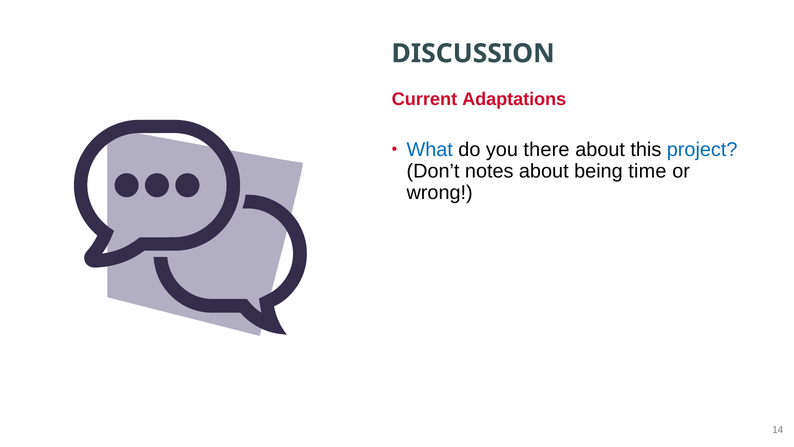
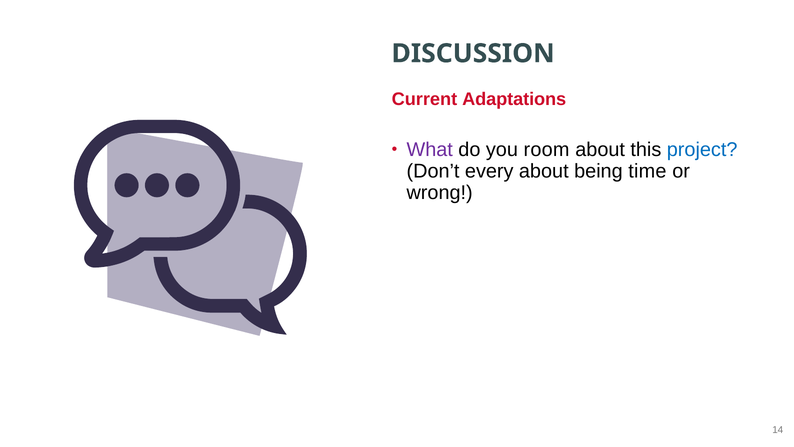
What colour: blue -> purple (430, 150)
there: there -> room (547, 150)
notes: notes -> every (489, 171)
